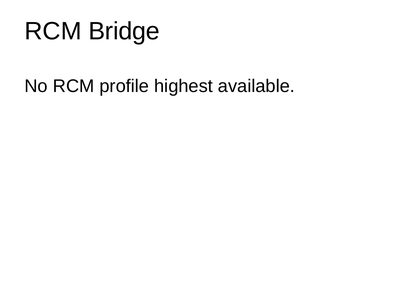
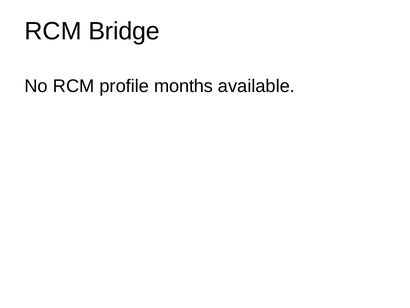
highest: highest -> months (184, 86)
